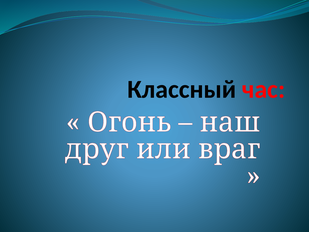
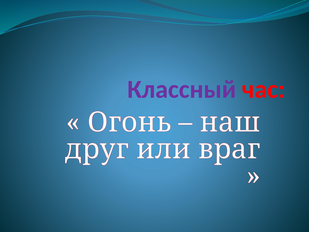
Классный colour: black -> purple (182, 89)
